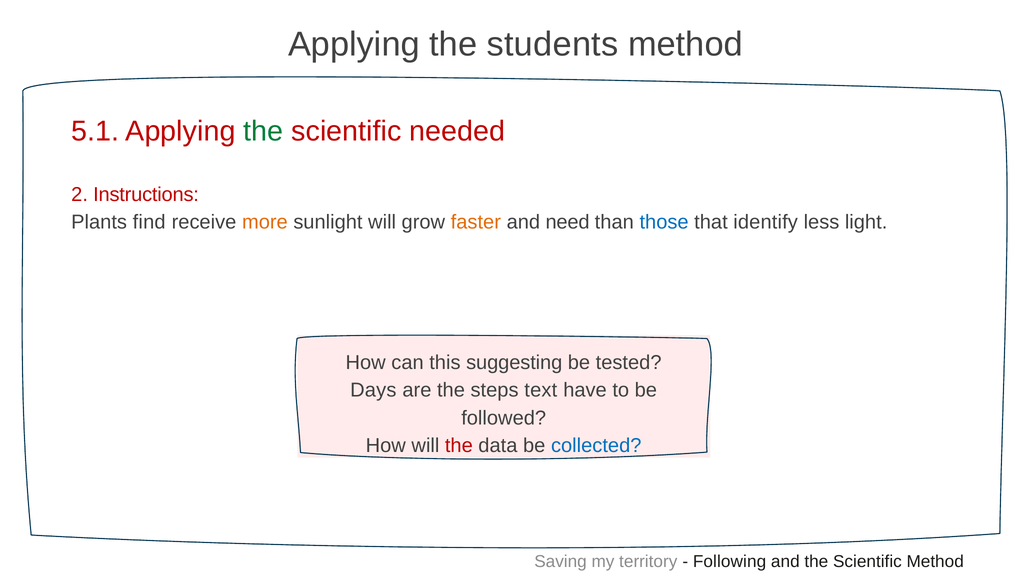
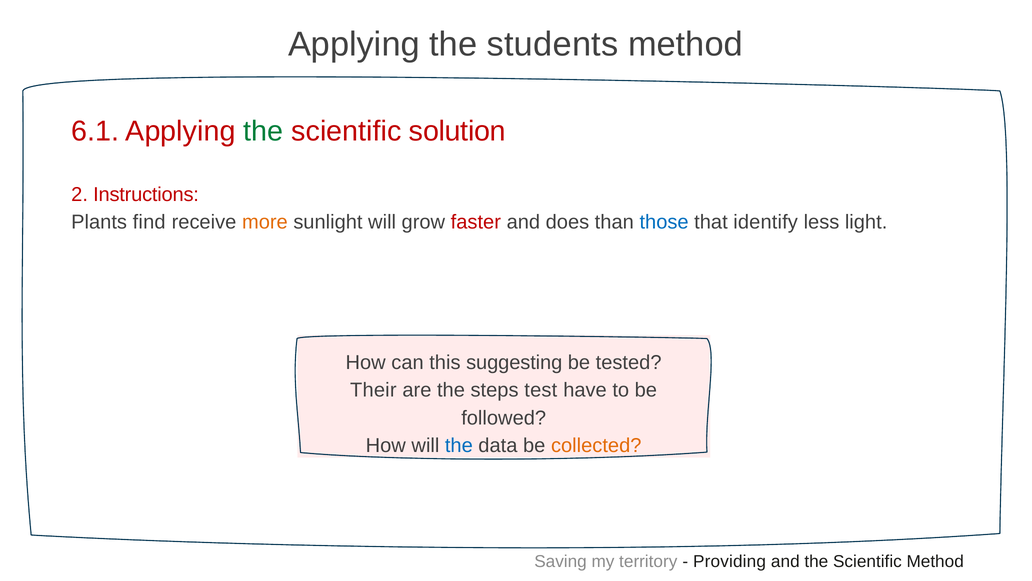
5.1: 5.1 -> 6.1 (95, 131)
needed: needed -> solution (457, 131)
faster colour: orange -> red (476, 222)
need: need -> does (567, 222)
Days: Days -> Their (373, 390)
text: text -> test (541, 390)
the colour: red -> blue (459, 445)
collected colour: blue -> orange (596, 445)
Following: Following -> Providing (730, 561)
